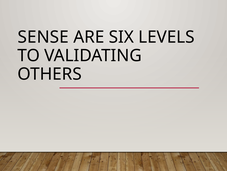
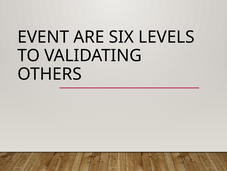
SENSE: SENSE -> EVENT (43, 37)
